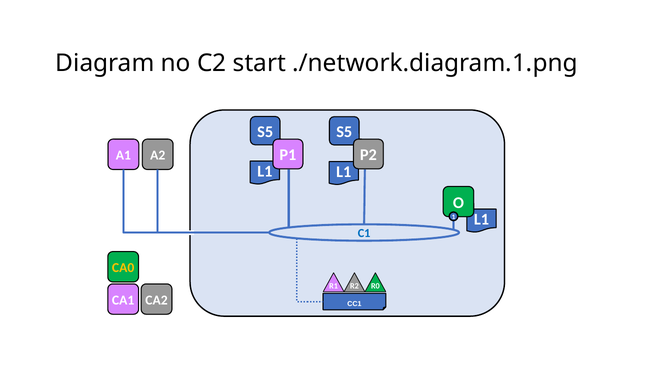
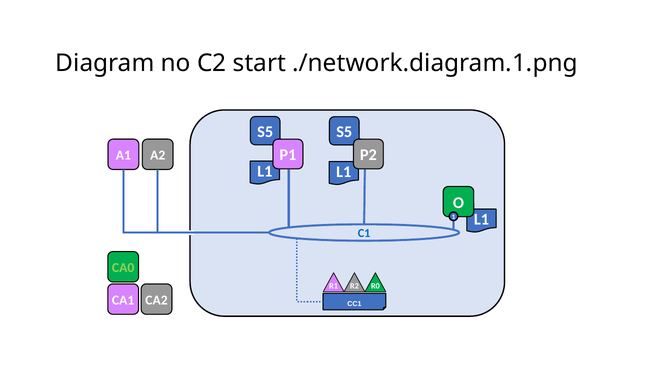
CA0 colour: yellow -> light green (123, 268)
